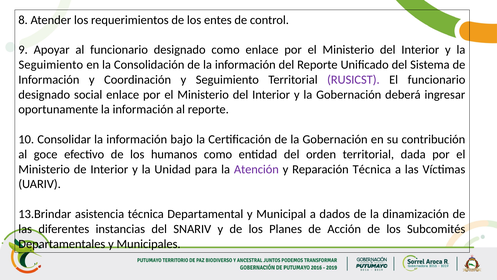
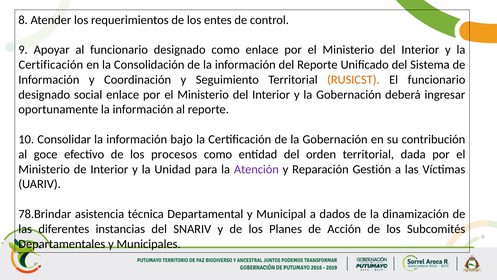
Seguimiento: Seguimiento -> Certificación (51, 65)
RUSICST colour: purple -> orange (353, 80)
humanos: humanos -> procesos (174, 154)
Reparación Técnica: Técnica -> Gestión (372, 169)
13.Brindar: 13.Brindar -> 78.Brindar (45, 214)
